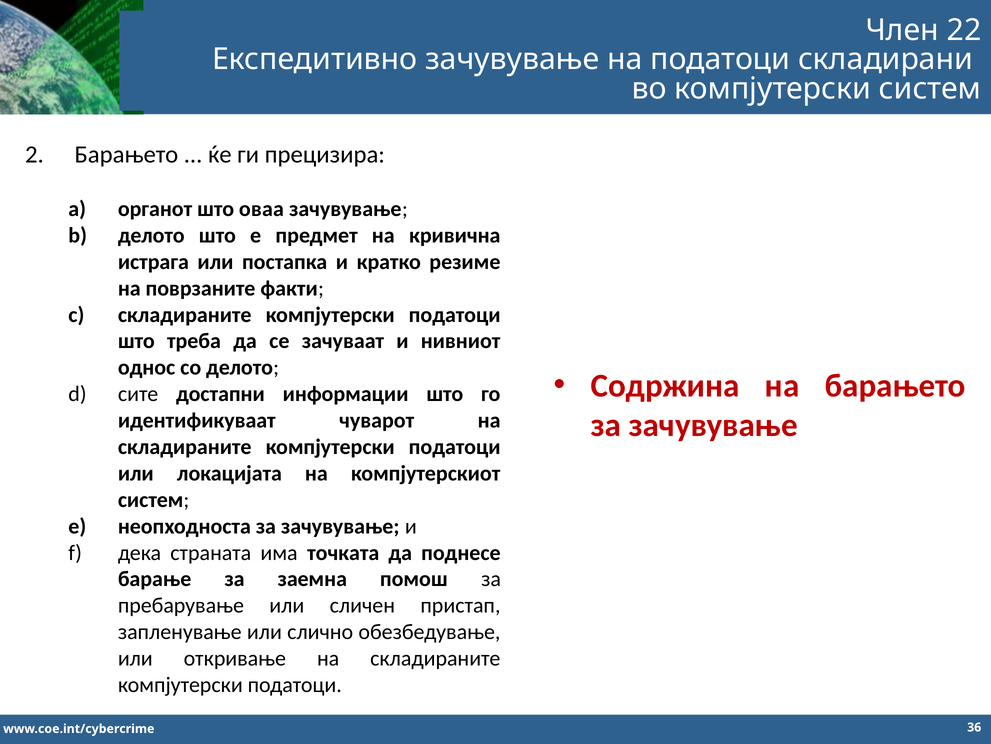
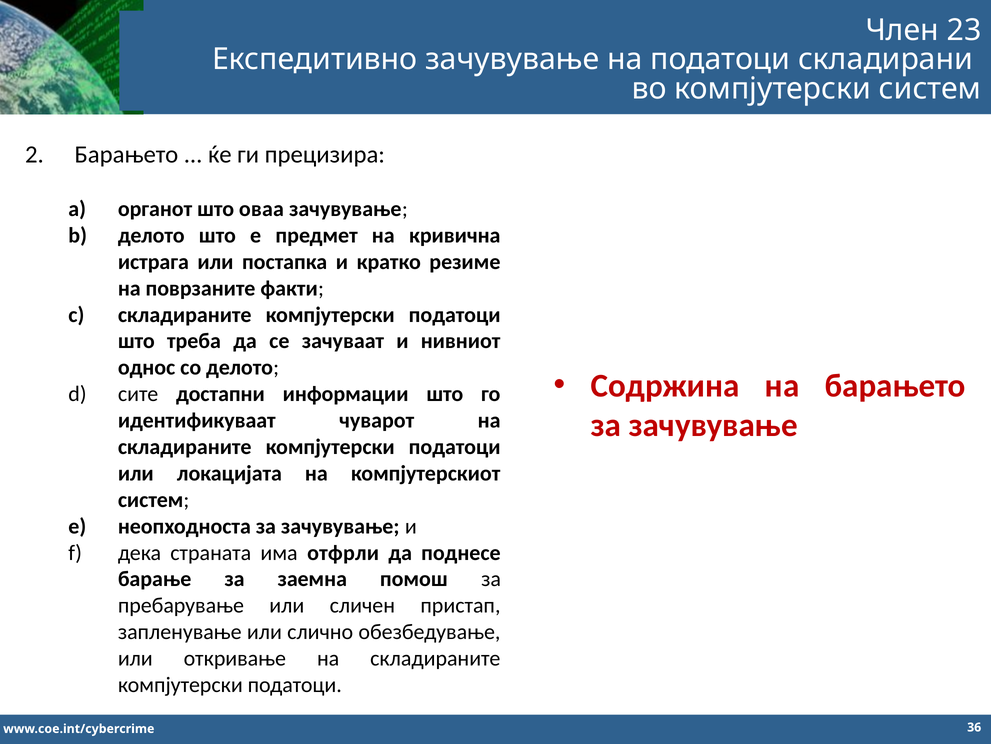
22: 22 -> 23 (964, 30)
точката: точката -> отфрли (343, 552)
